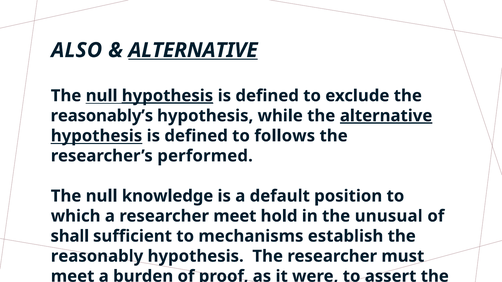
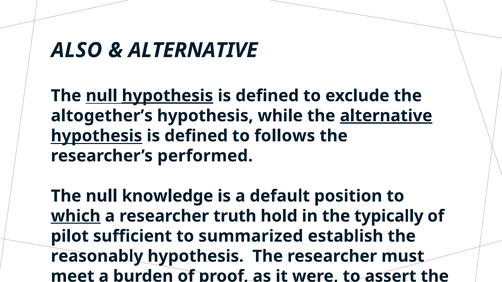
ALTERNATIVE underline: present -> none (193, 50)
reasonably’s: reasonably’s -> altogether’s (102, 116)
which underline: none -> present (76, 216)
researcher meet: meet -> truth (235, 216)
unusual: unusual -> typically (389, 216)
shall: shall -> pilot (70, 236)
mechanisms: mechanisms -> summarized (251, 236)
